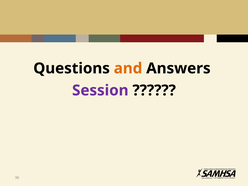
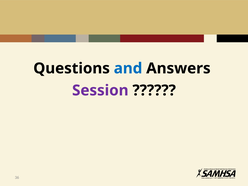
and colour: orange -> blue (128, 68)
